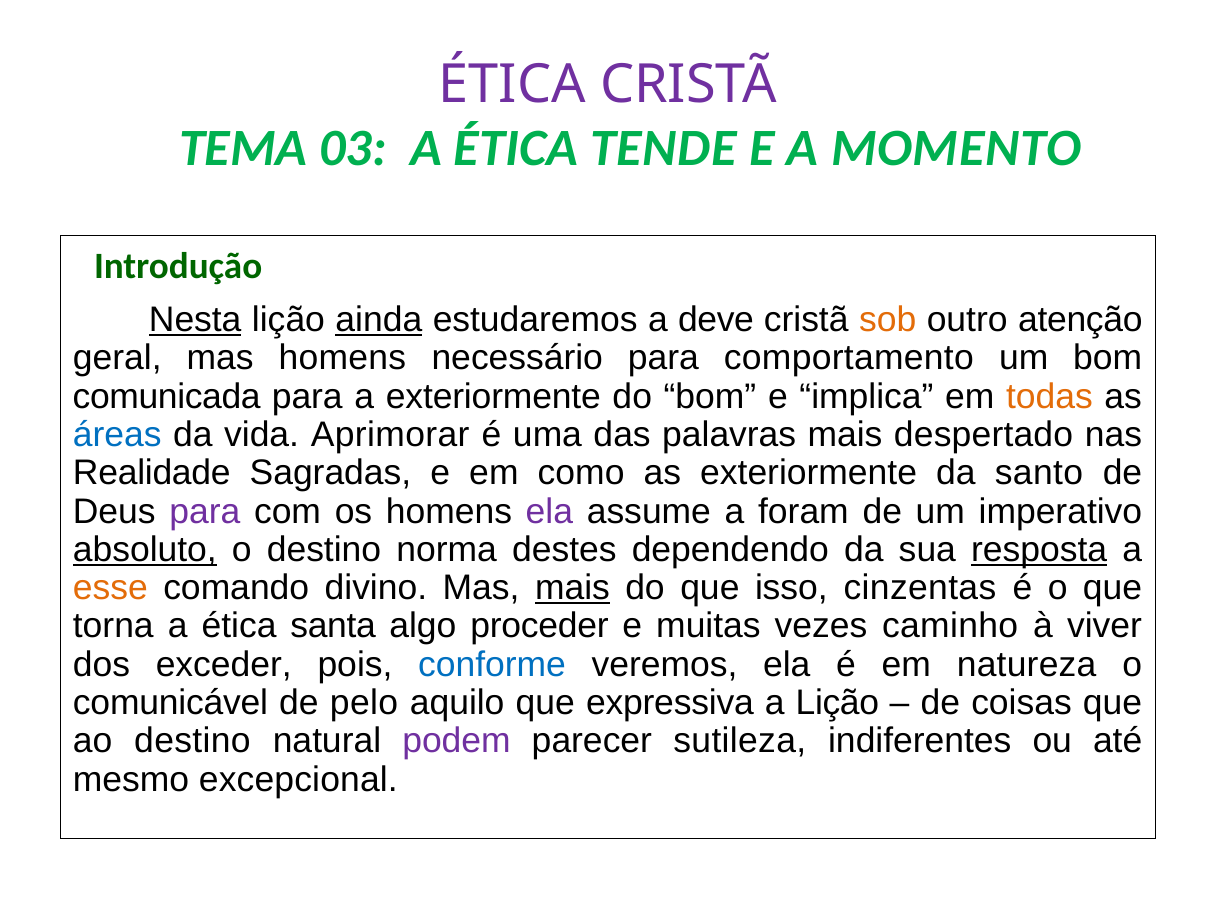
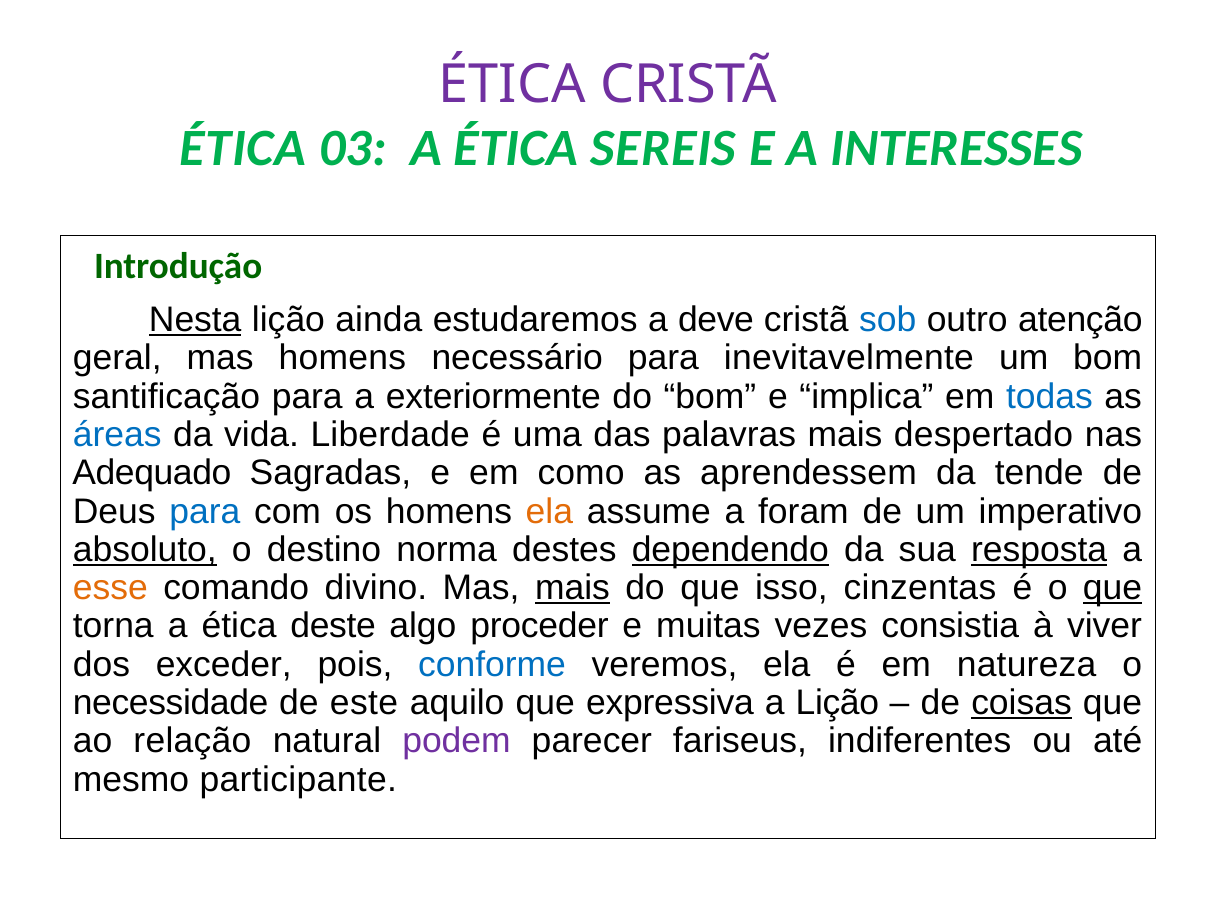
TEMA: TEMA -> ÉTICA (243, 149)
TENDE: TENDE -> SEREIS (663, 149)
MOMENTO: MOMENTO -> INTERESSES (957, 149)
ainda underline: present -> none (379, 320)
sob colour: orange -> blue (888, 320)
comportamento: comportamento -> inevitavelmente (849, 358)
comunicada: comunicada -> santificação (166, 396)
todas colour: orange -> blue (1049, 396)
Aprimorar: Aprimorar -> Liberdade (390, 435)
Realidade: Realidade -> Adequado (152, 473)
as exteriormente: exteriormente -> aprendessem (809, 473)
santo: santo -> tende (1039, 473)
para colour: purple -> blue (205, 511)
ela colour: purple -> orange (549, 511)
dependendo underline: none -> present (730, 550)
que underline: none -> present (1113, 588)
santa: santa -> deste (333, 626)
caminho: caminho -> consistia (950, 626)
comunicável: comunicável -> necessidade (171, 703)
pelo: pelo -> este (364, 703)
coisas underline: none -> present (1022, 703)
ao destino: destino -> relação (192, 741)
sutileza: sutileza -> fariseus (740, 741)
excepcional: excepcional -> participante (298, 779)
